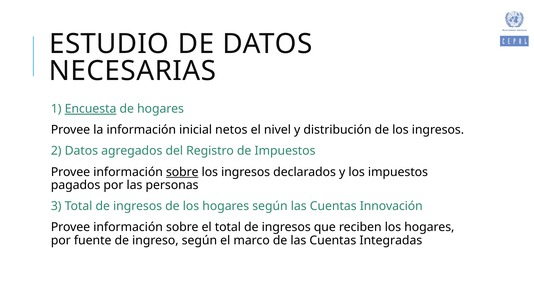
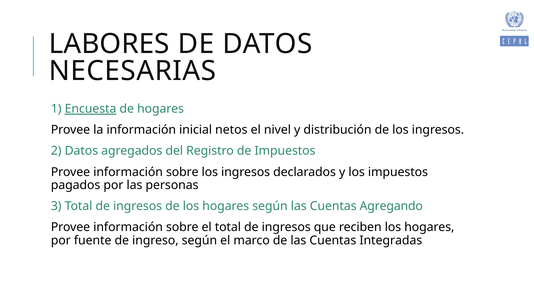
ESTUDIO: ESTUDIO -> LABORES (109, 44)
sobre underline: present -> none (182, 172)
Innovación: Innovación -> Agregando (391, 206)
